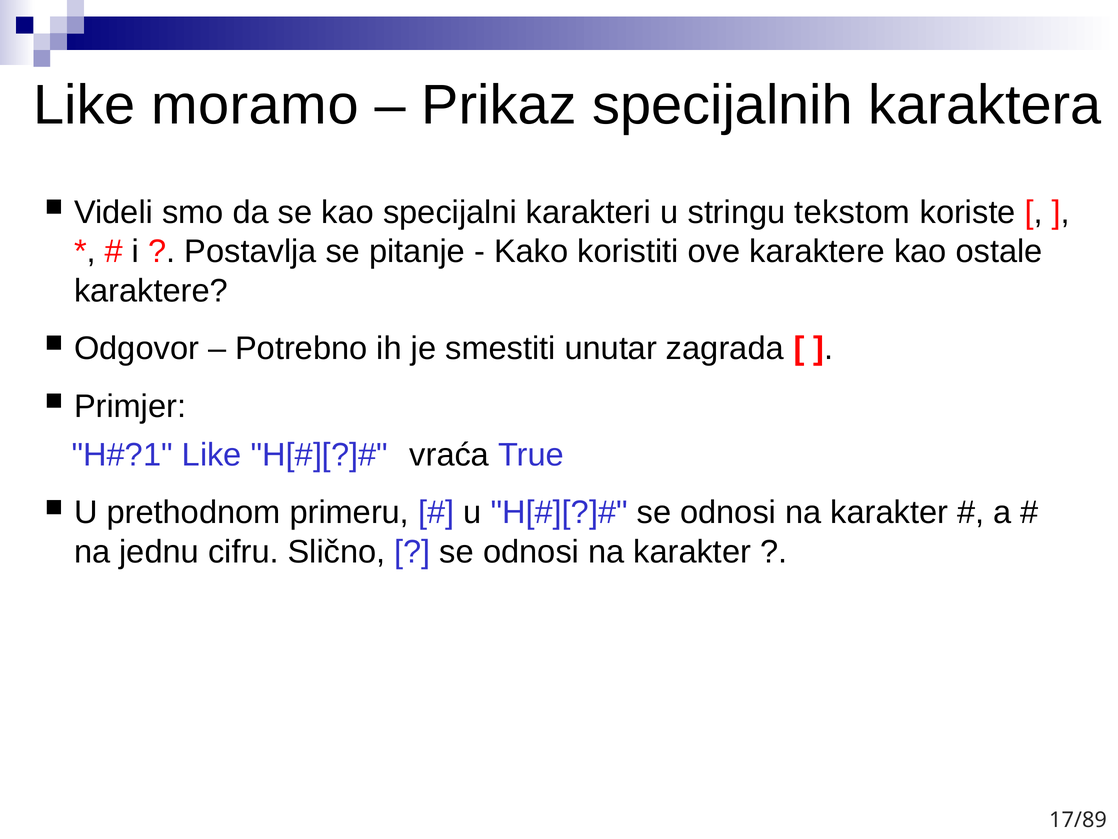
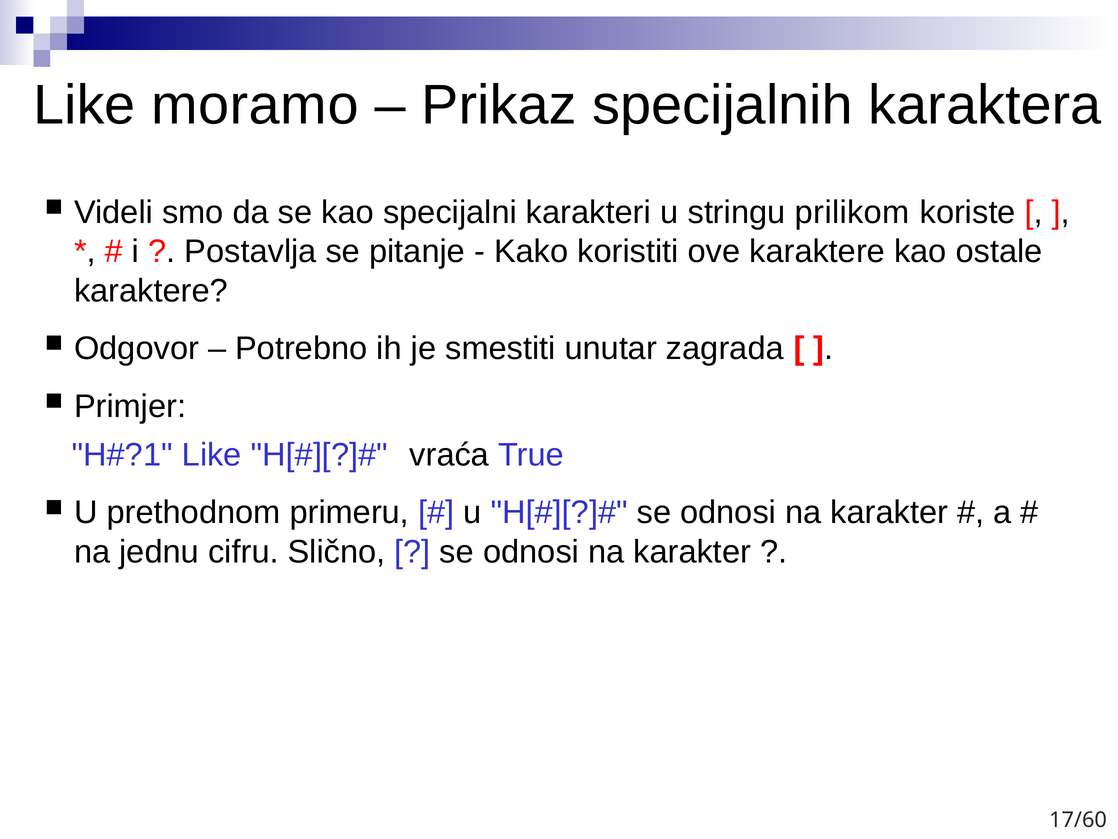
tekstom: tekstom -> prilikom (852, 212)
17/89: 17/89 -> 17/60 (1078, 820)
